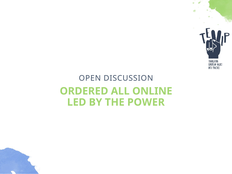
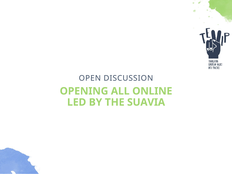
ORDERED: ORDERED -> OPENING (84, 91)
POWER: POWER -> SUAVIA (146, 102)
